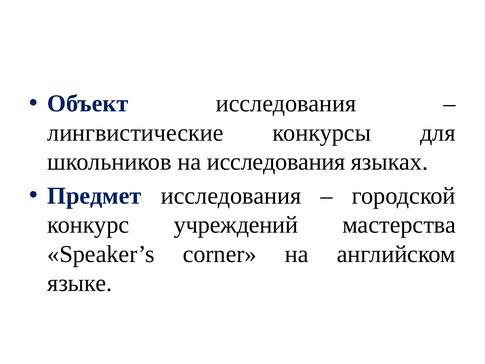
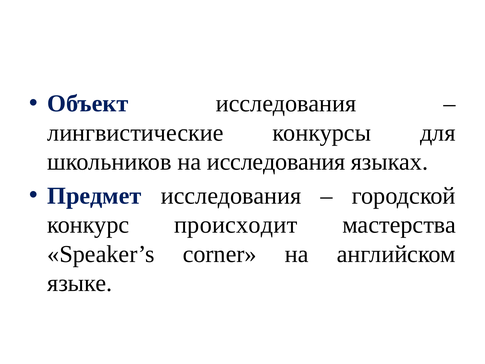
учреждений: учреждений -> происходит (236, 225)
